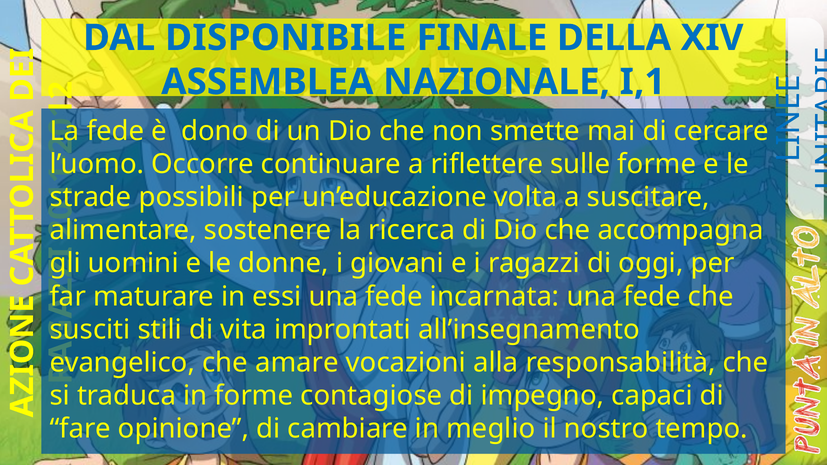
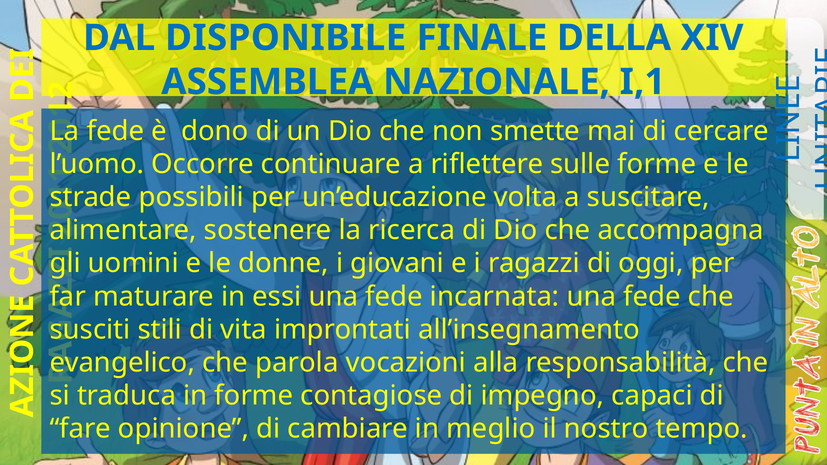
amare: amare -> parola (297, 363)
